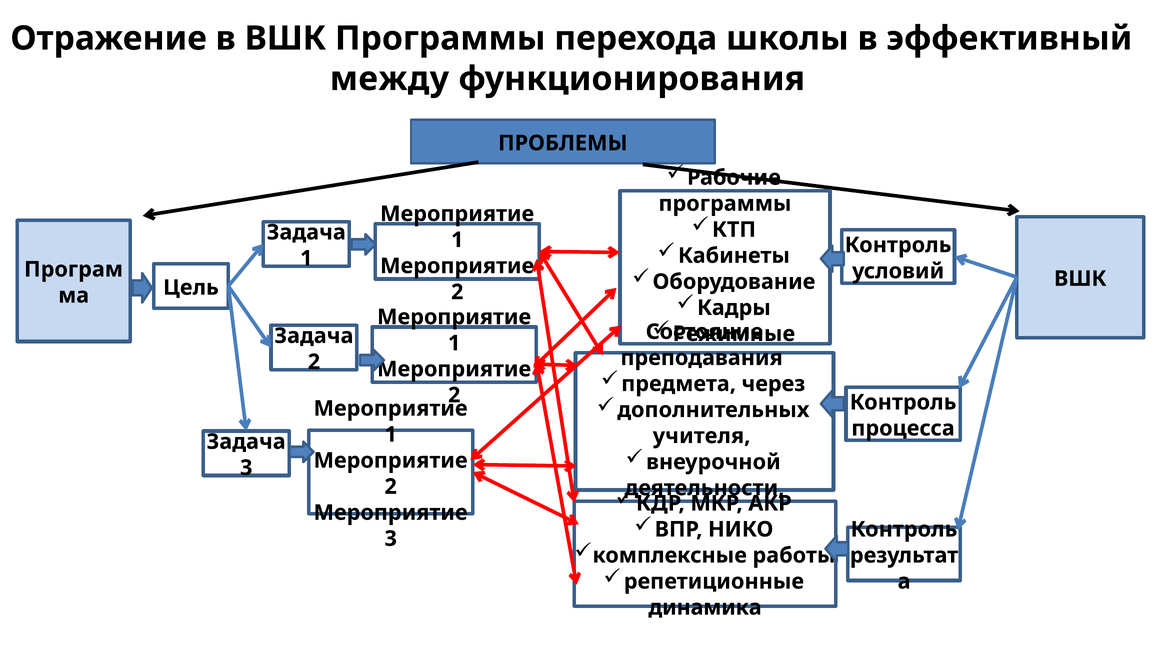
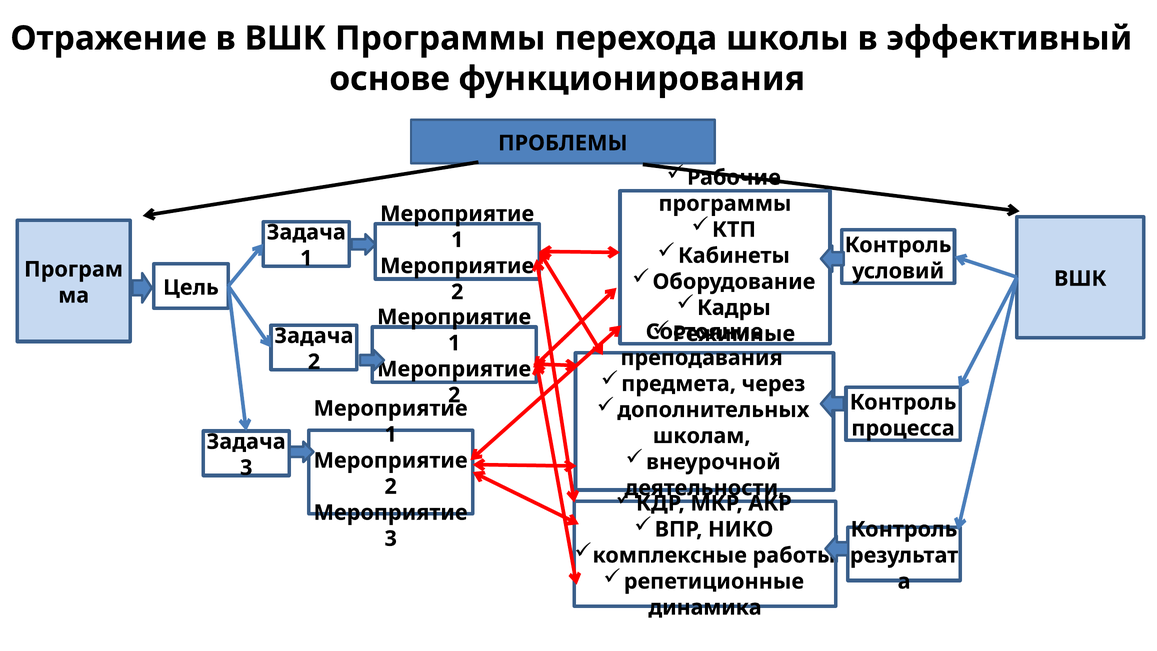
между: между -> основе (390, 79)
учителя: учителя -> школам (702, 436)
